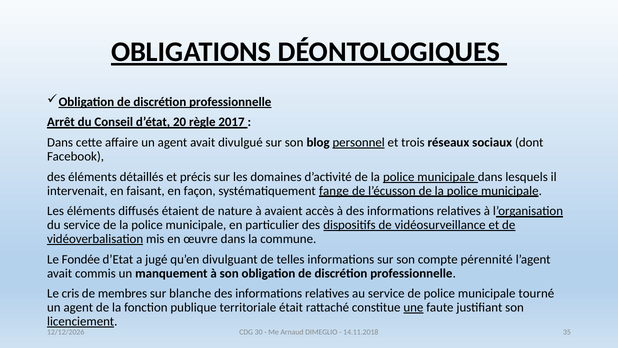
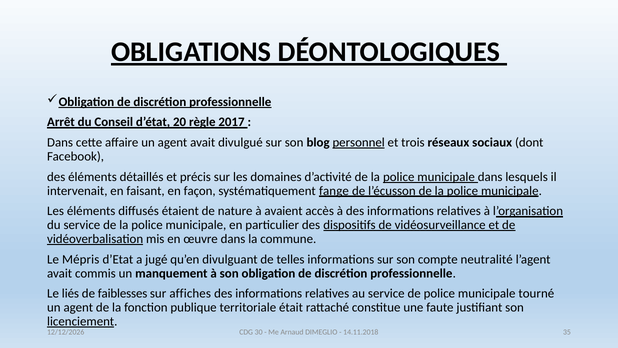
Fondée: Fondée -> Mépris (81, 259)
pérennité: pérennité -> neutralité (487, 259)
cris: cris -> liés (70, 293)
membres: membres -> faiblesses (123, 293)
blanche: blanche -> affiches (190, 293)
une underline: present -> none (413, 307)
